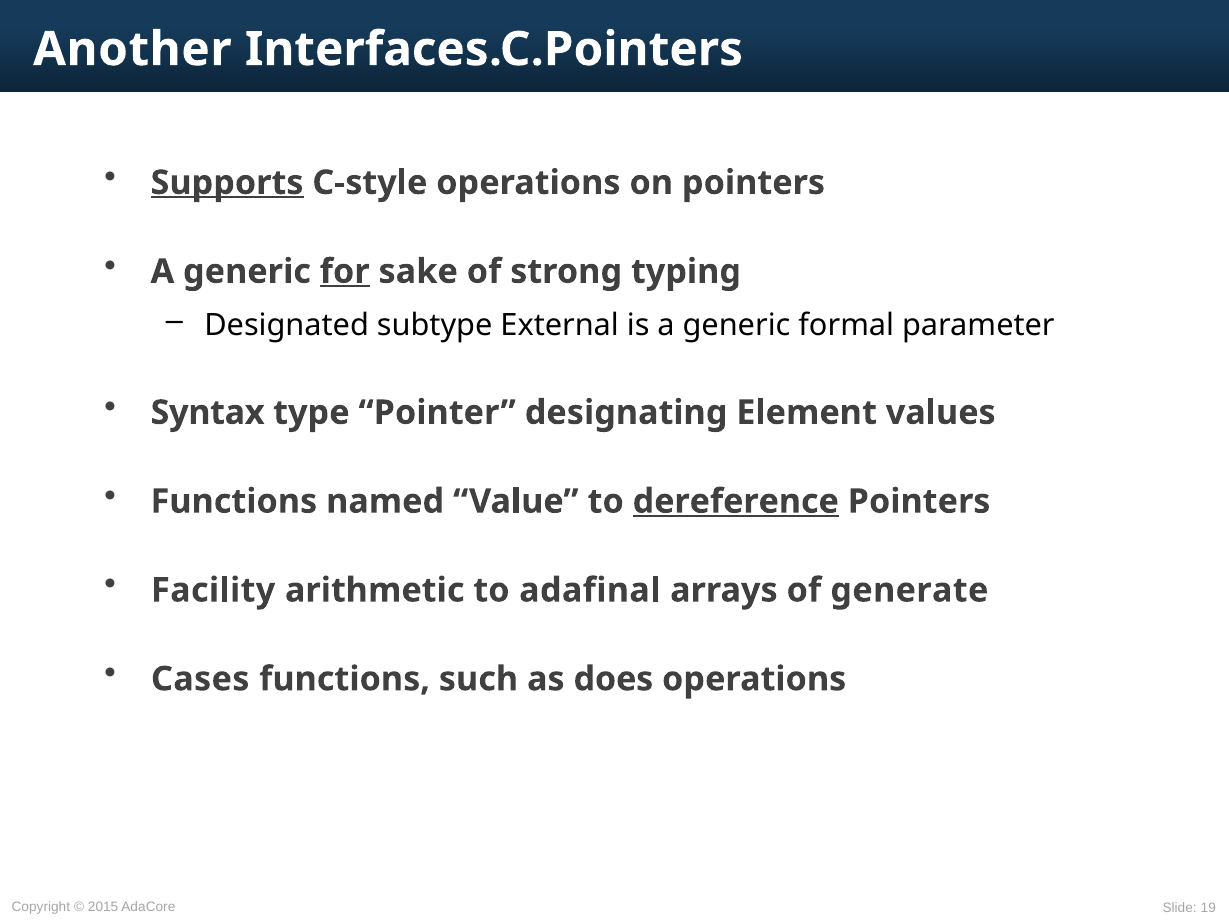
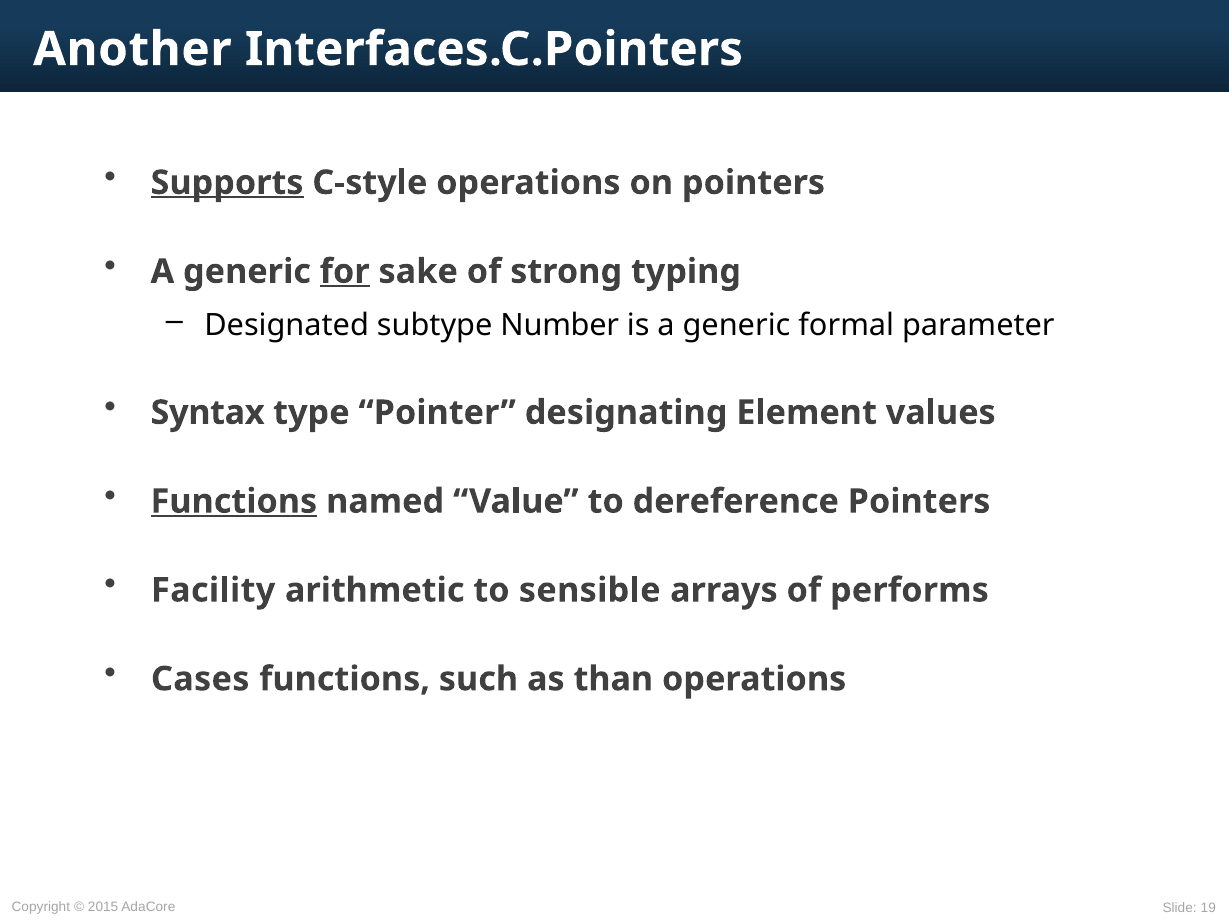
External: External -> Number (560, 326)
Functions underline: none -> present (234, 501)
dereference underline: present -> none (736, 501)
adafinal: adafinal -> sensible (590, 590)
generate: generate -> performs (909, 590)
does: does -> than (613, 679)
